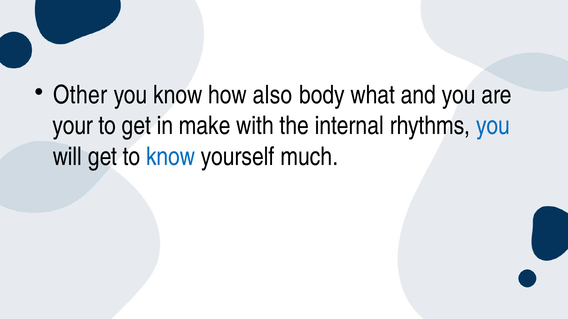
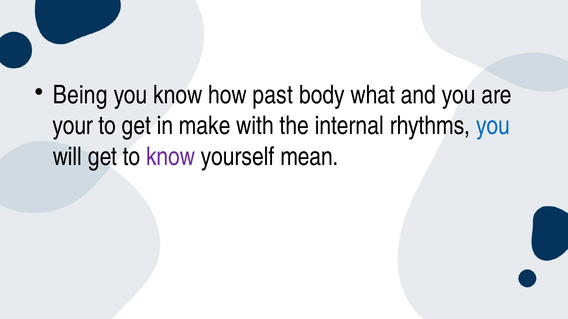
Other: Other -> Being (80, 95)
also: also -> past (273, 95)
know colour: blue -> purple (171, 157)
much: much -> mean (309, 157)
